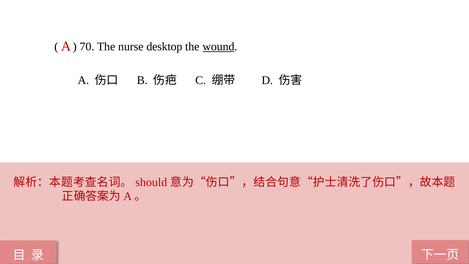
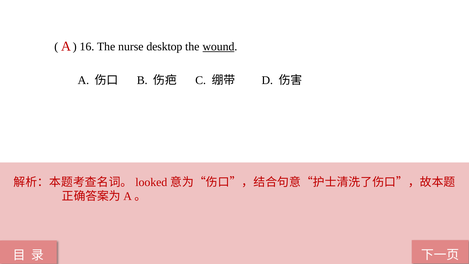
70: 70 -> 16 (87, 46)
should: should -> looked (151, 182)
